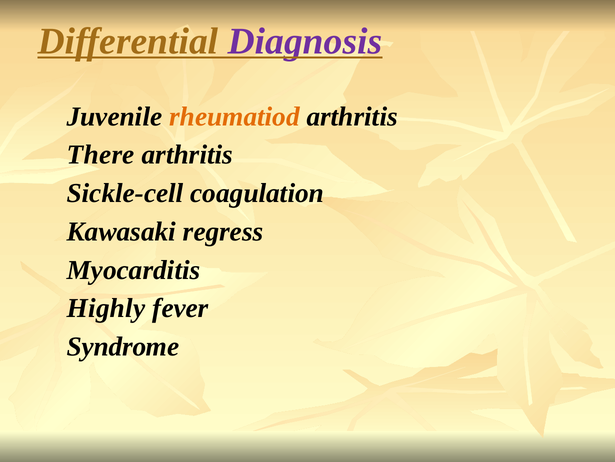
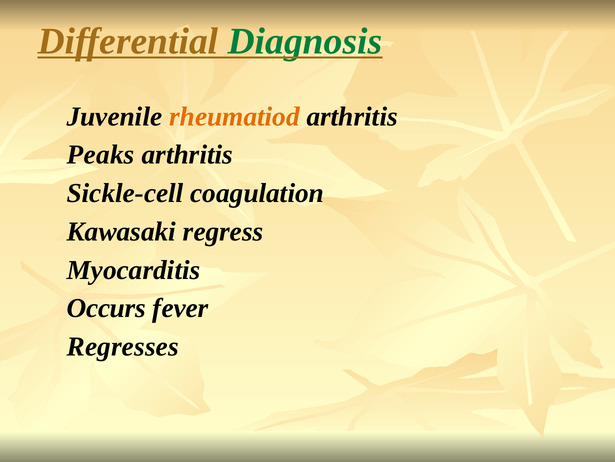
Diagnosis colour: purple -> green (305, 41)
There: There -> Peaks (101, 155)
Highly: Highly -> Occurs (106, 308)
Syndrome: Syndrome -> Regresses (123, 346)
